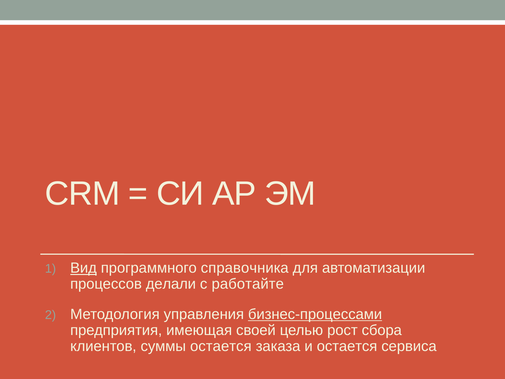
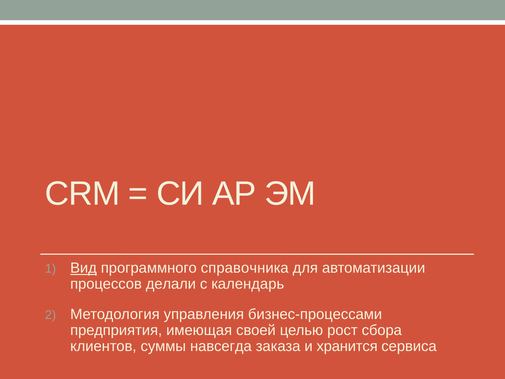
работайте: работайте -> календарь (248, 284)
бизнес-процессами underline: present -> none (315, 314)
суммы остается: остается -> навсегда (221, 346)
и остается: остается -> хранится (347, 346)
